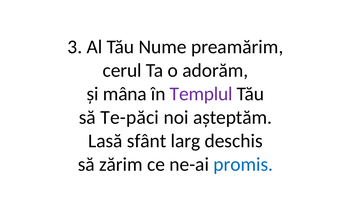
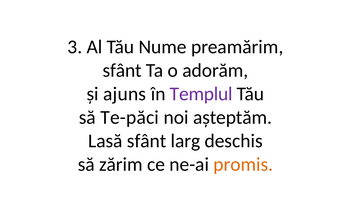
cerul: cerul -> sfânt (122, 70)
mâna: mâna -> ajuns (125, 94)
promis colour: blue -> orange (243, 164)
